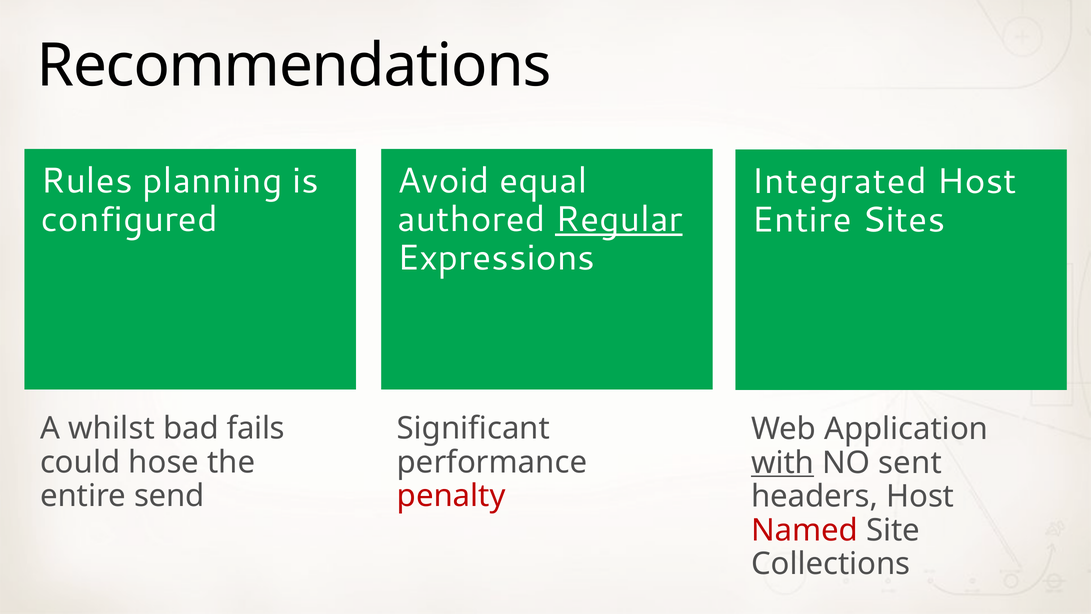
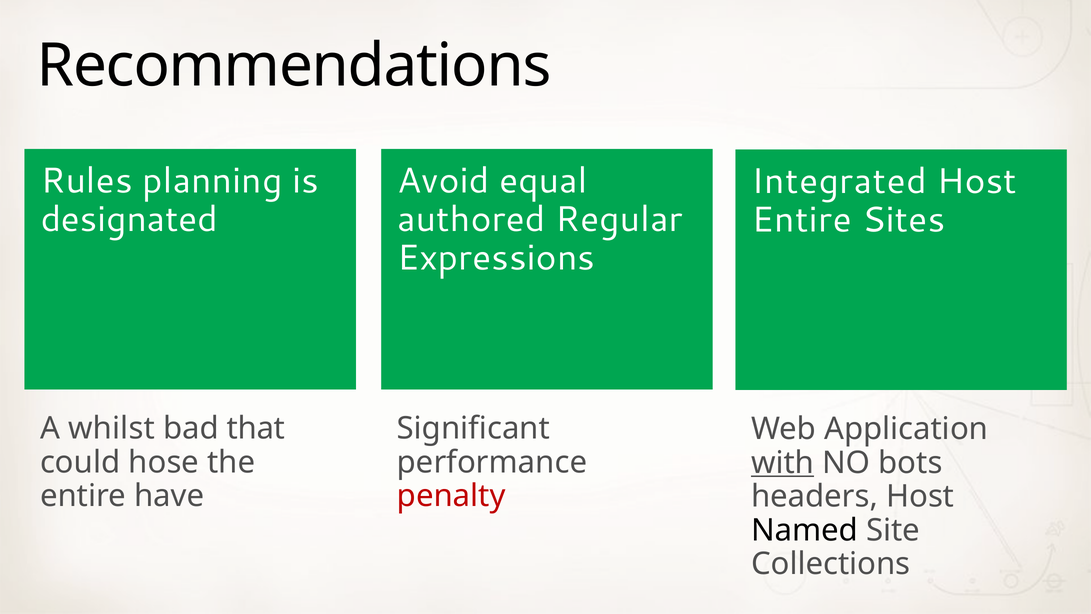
configured: configured -> designated (129, 219)
Regular underline: present -> none (619, 219)
fails: fails -> that (256, 428)
sent: sent -> bots (910, 462)
send: send -> have (169, 496)
Named colour: red -> black (805, 530)
